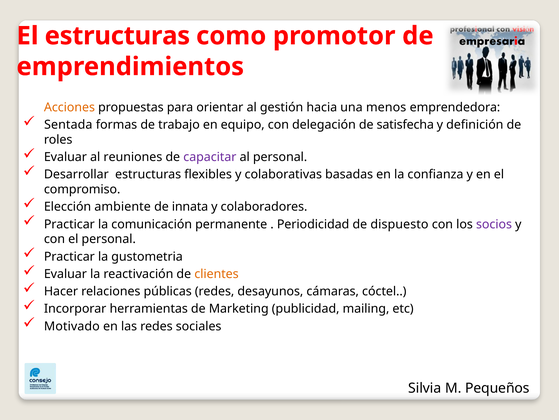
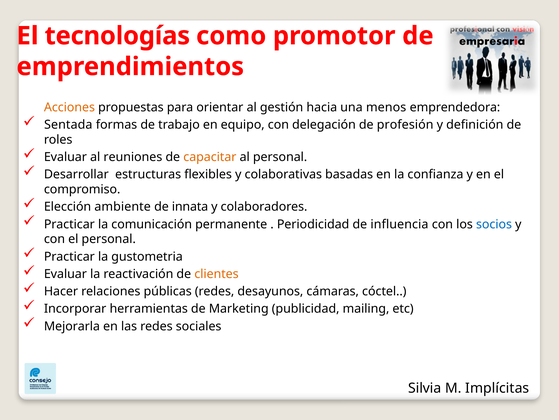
El estructuras: estructuras -> tecnologías (117, 36)
satisfecha: satisfecha -> profesión (405, 125)
capacitar colour: purple -> orange (210, 157)
dispuesto: dispuesto -> influencia (399, 224)
socios colour: purple -> blue (494, 224)
Motivado: Motivado -> Mejorarla (72, 326)
Pequeños: Pequeños -> Implícitas (497, 388)
